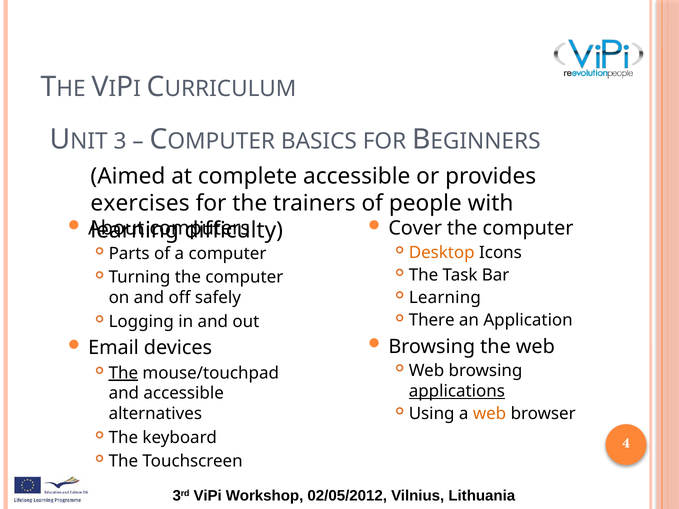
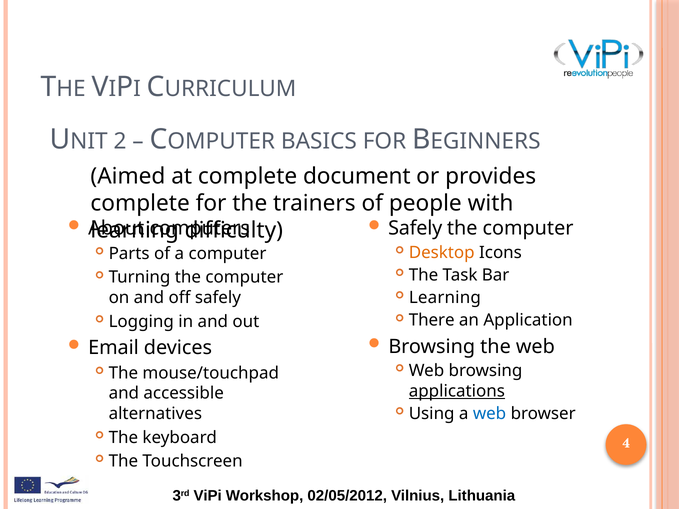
3: 3 -> 2 (120, 141)
complete accessible: accessible -> document (357, 176)
exercises: exercises -> complete (140, 203)
Cover: Cover -> Safely (415, 228)
The underline: present -> none (123, 373)
web colour: orange -> blue (490, 414)
